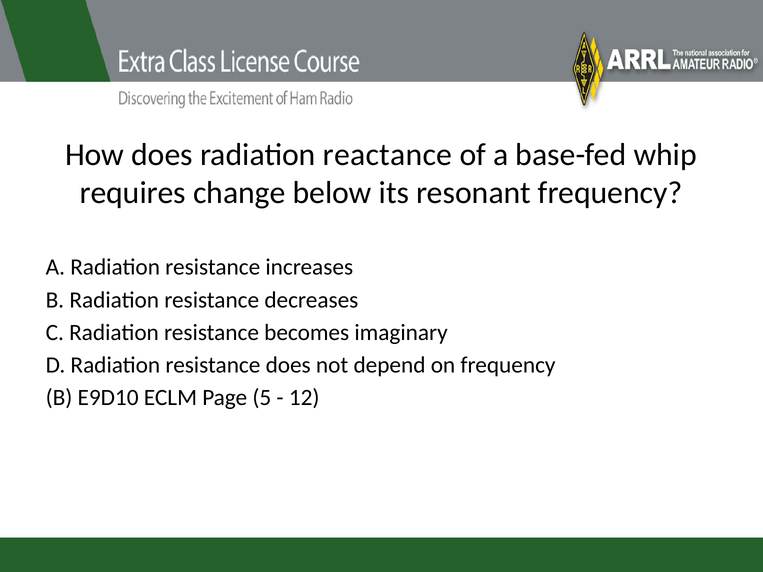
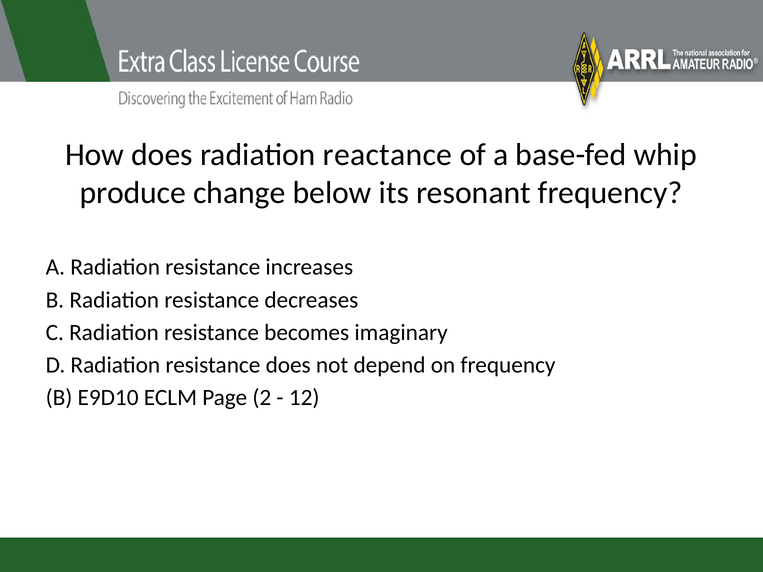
requires: requires -> produce (133, 193)
5: 5 -> 2 (262, 398)
